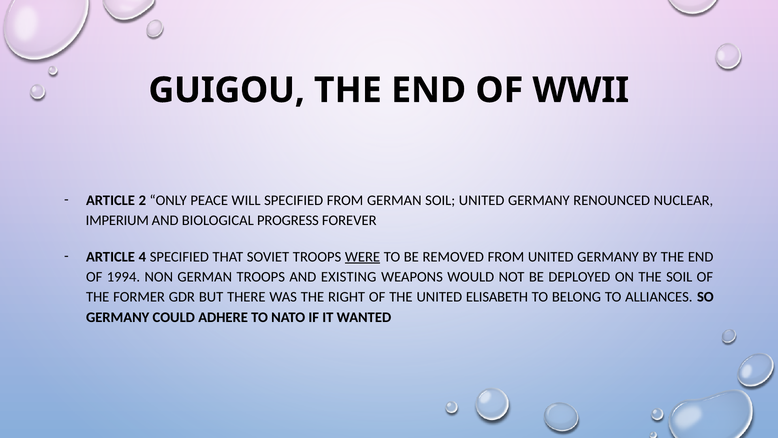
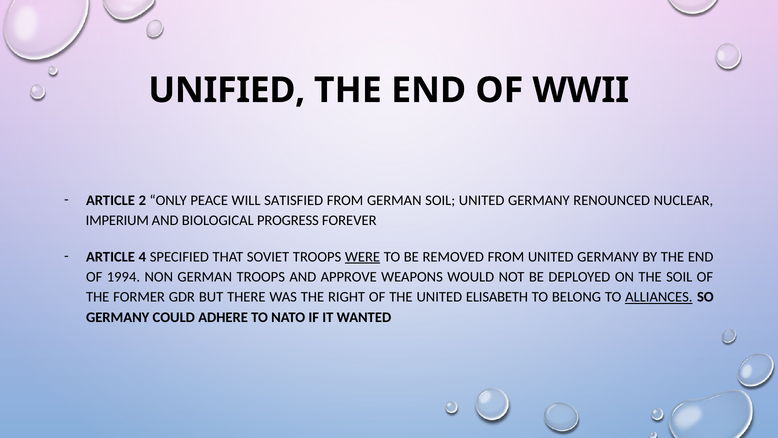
GUIGOU: GUIGOU -> UNIFIED (227, 90)
WILL SPECIFIED: SPECIFIED -> SATISFIED (294, 200)
EXISTING: EXISTING -> APPROVE (349, 277)
ALLIANCES underline: none -> present (659, 297)
